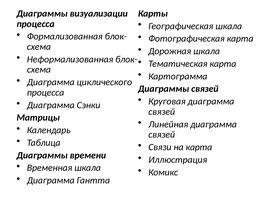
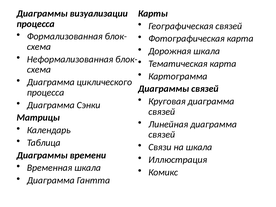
Географическая шкала: шкала -> связей (229, 26)
на карта: карта -> шкала (199, 147)
